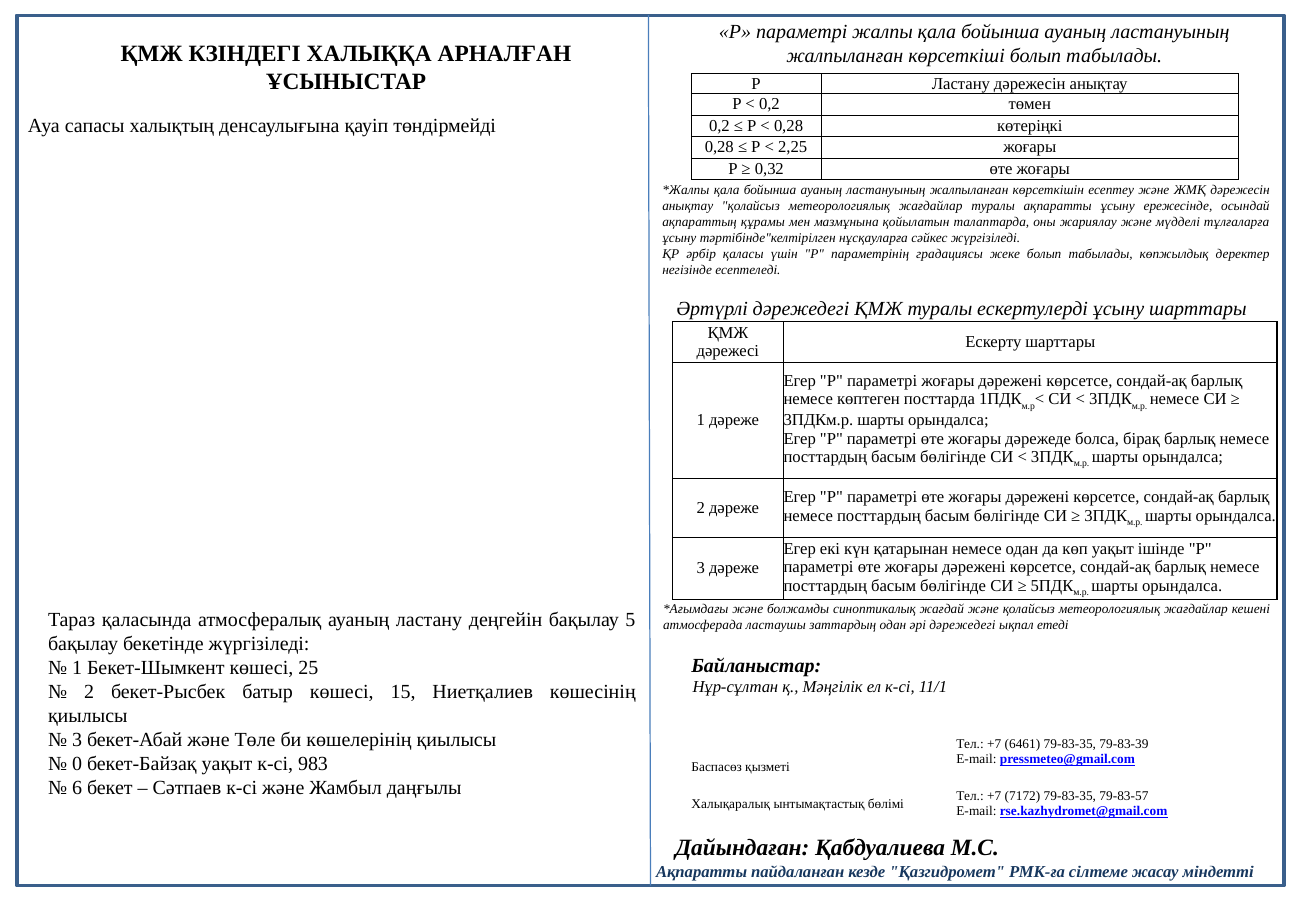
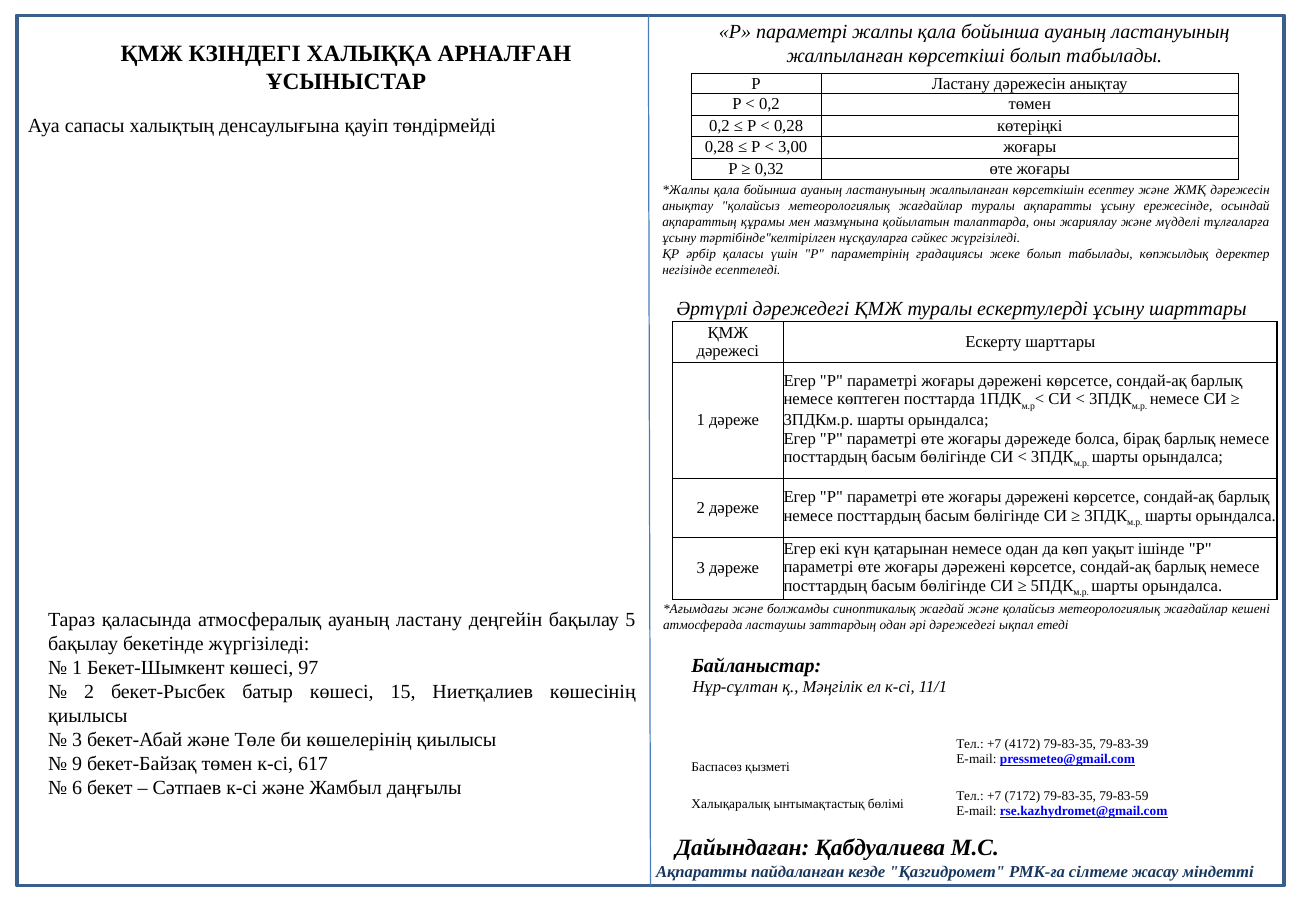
2,25: 2,25 -> 3,00 (793, 147)
25: 25 -> 97 (308, 667)
6461: 6461 -> 4172 (1022, 744)
0: 0 -> 9 (77, 763)
бекет-Байзақ уақыт: уақыт -> төмен (227, 763)
983: 983 -> 617 (313, 763)
79-83-57: 79-83-57 -> 79-83-59 (1124, 796)
